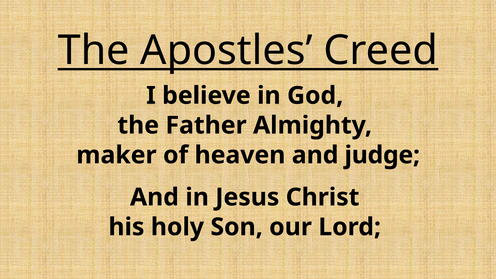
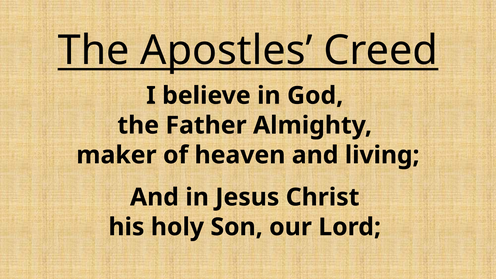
judge: judge -> living (382, 155)
